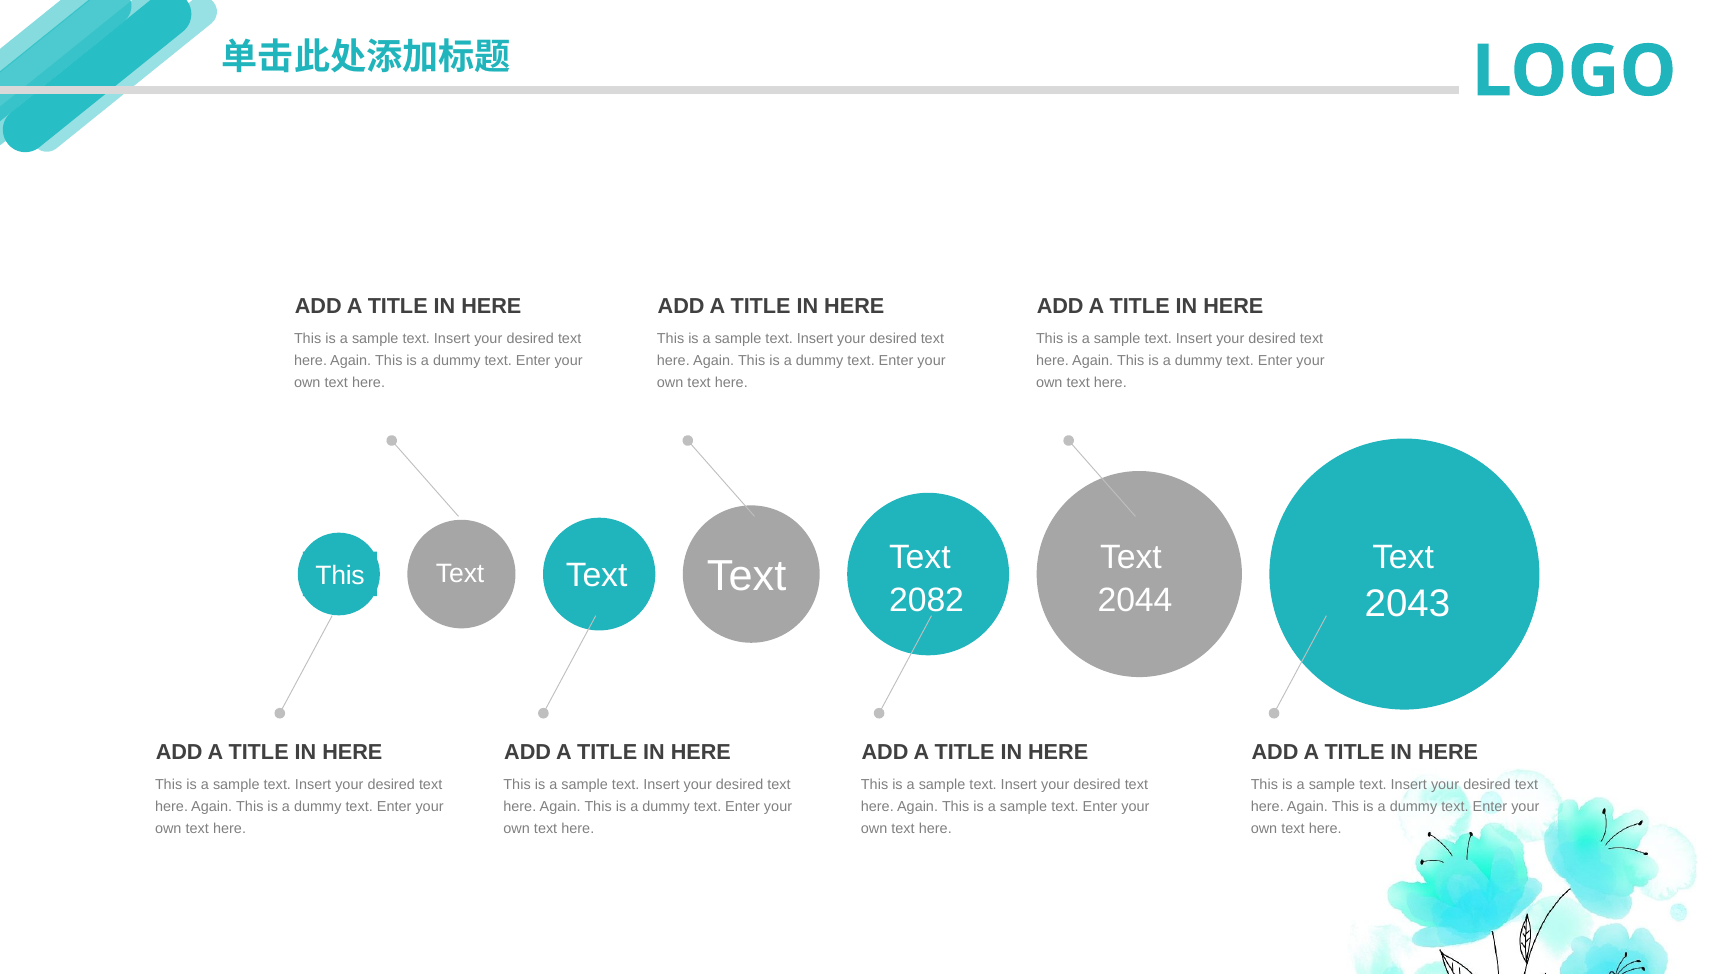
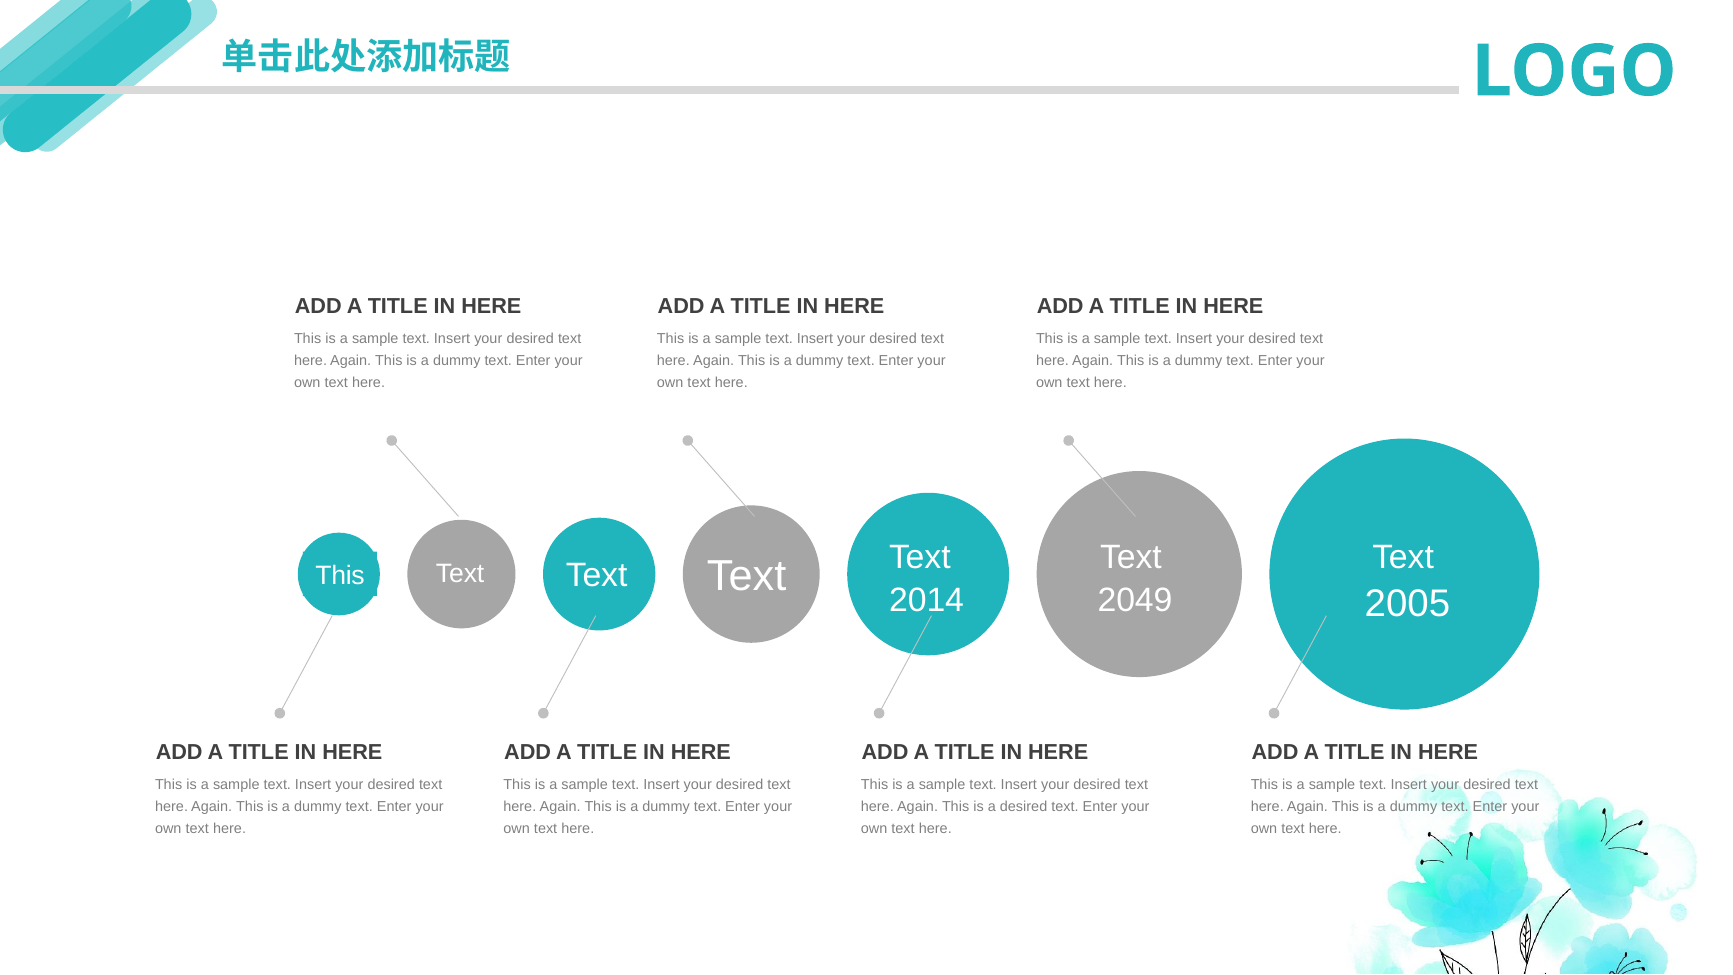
2082: 2082 -> 2014 (927, 600)
2044: 2044 -> 2049 (1135, 600)
2043: 2043 -> 2005 (1407, 604)
sample: sample -> desired (1024, 807)
